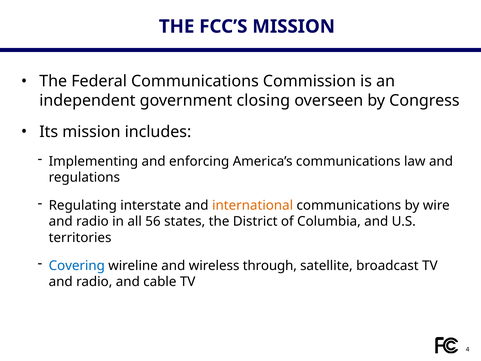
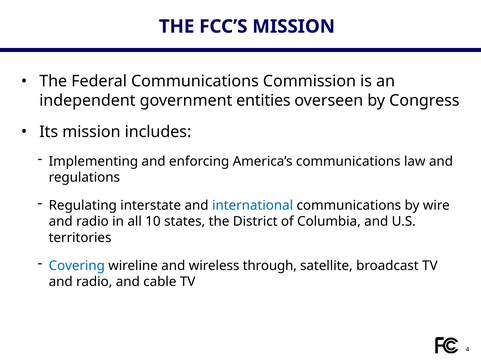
closing: closing -> entities (263, 101)
international colour: orange -> blue (253, 205)
56: 56 -> 10 (153, 221)
